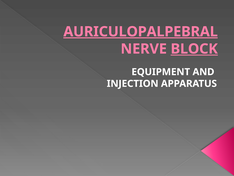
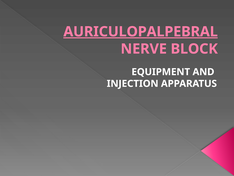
BLOCK underline: present -> none (194, 49)
